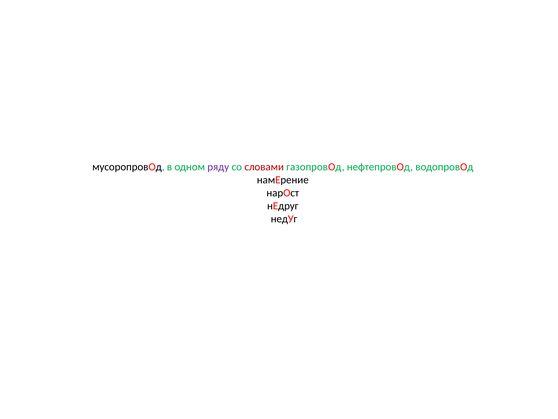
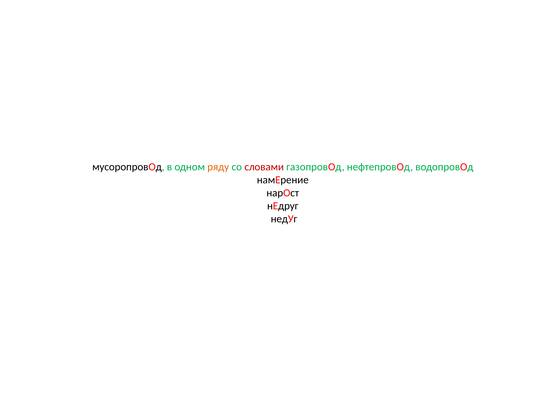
ряду colour: purple -> orange (218, 167)
